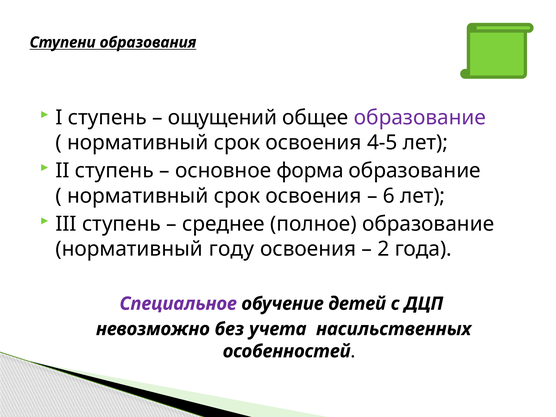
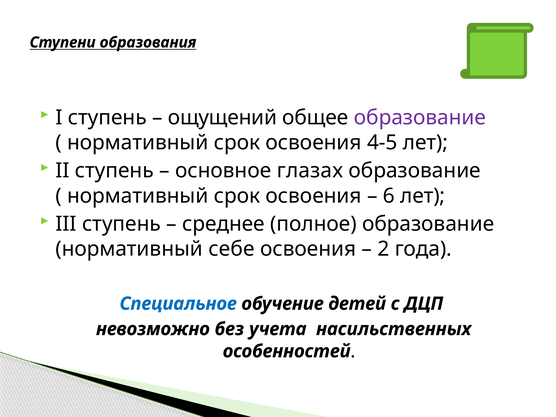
форма: форма -> глазах (310, 171)
году: году -> себе (231, 249)
Специальное colour: purple -> blue (178, 304)
